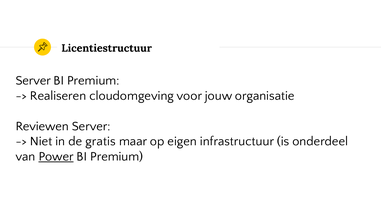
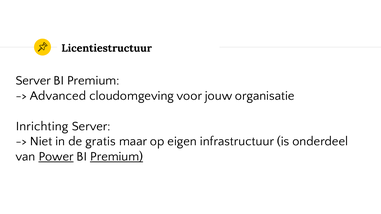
Realiseren: Realiseren -> Advanced (58, 96)
Reviewen: Reviewen -> Inrichting (42, 126)
Premium underline: none -> present (117, 157)
